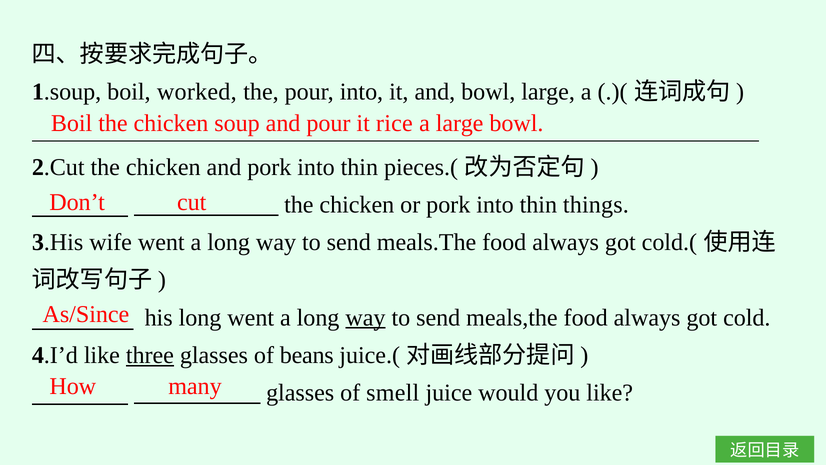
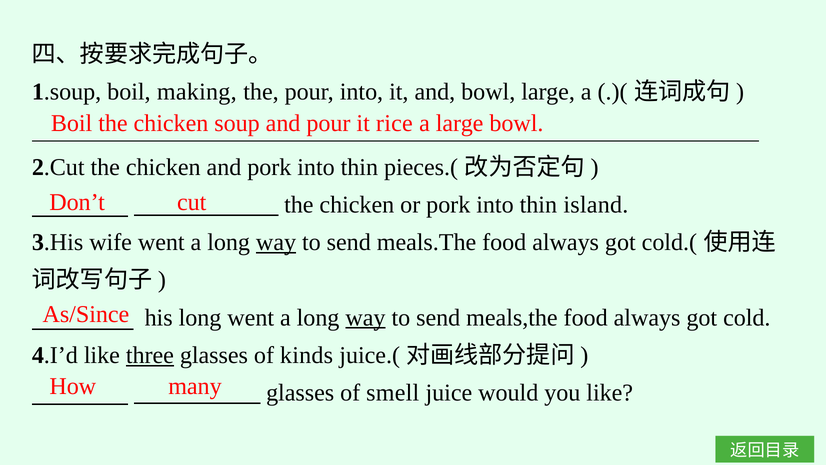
worked: worked -> making (197, 92)
things: things -> island (596, 205)
way underline: none -> present (276, 242)
beans: beans -> kinds (307, 355)
